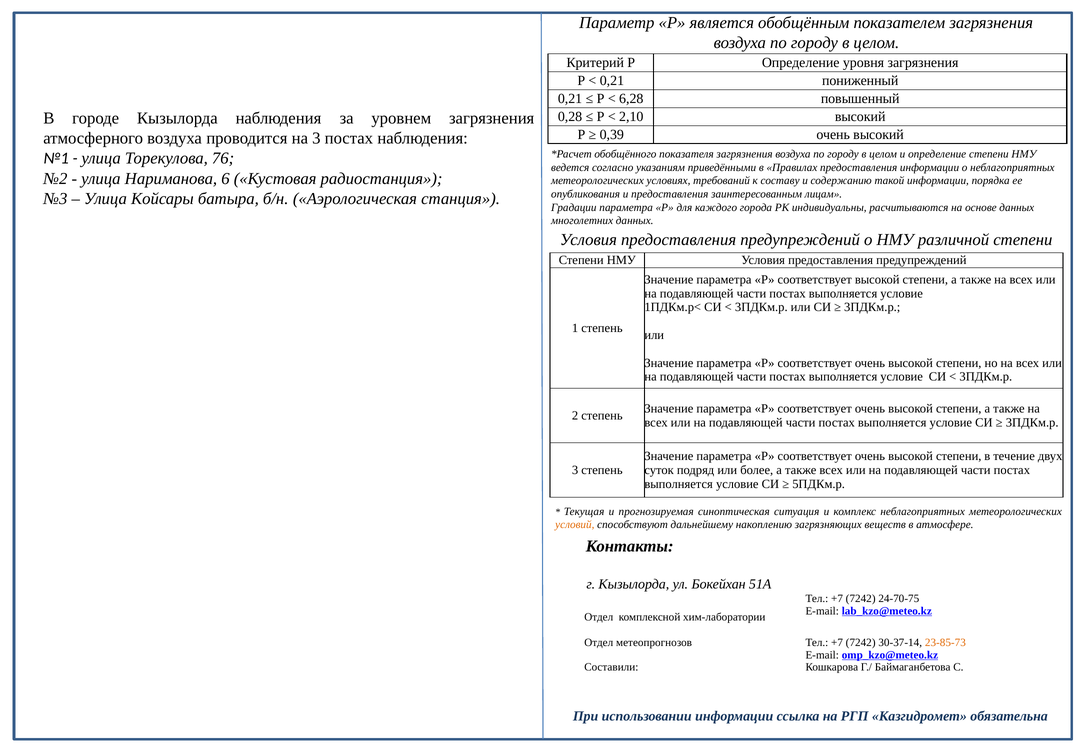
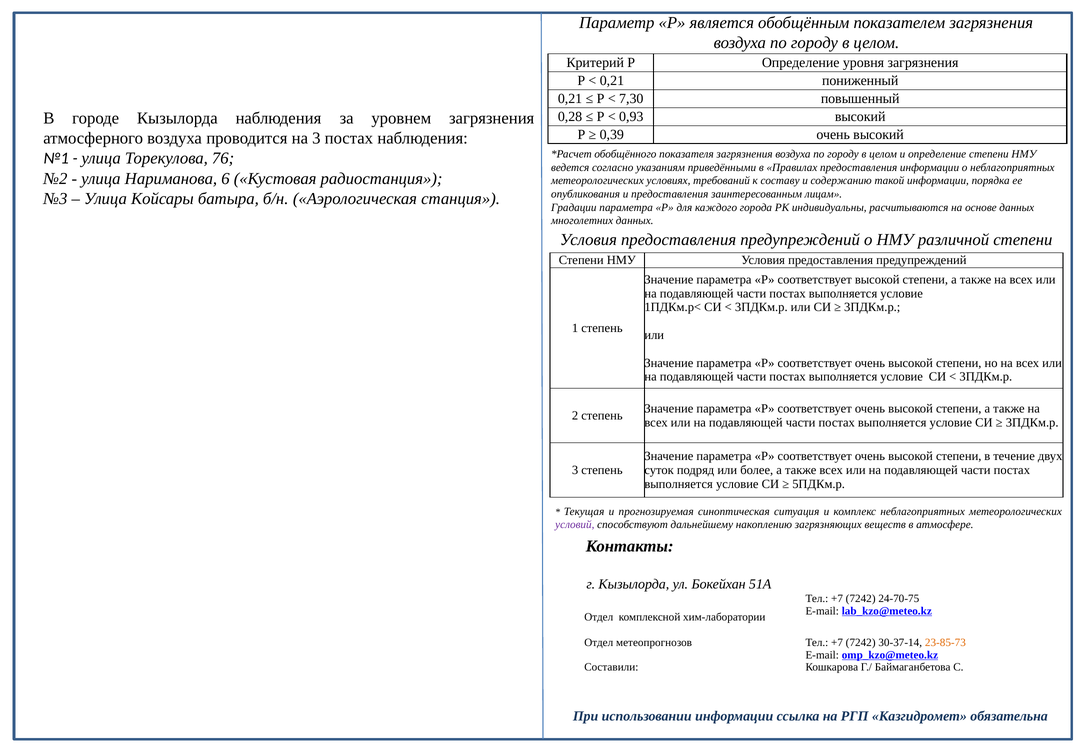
6,28: 6,28 -> 7,30 (631, 99)
2,10: 2,10 -> 0,93 (631, 116)
условий colour: orange -> purple (575, 525)
